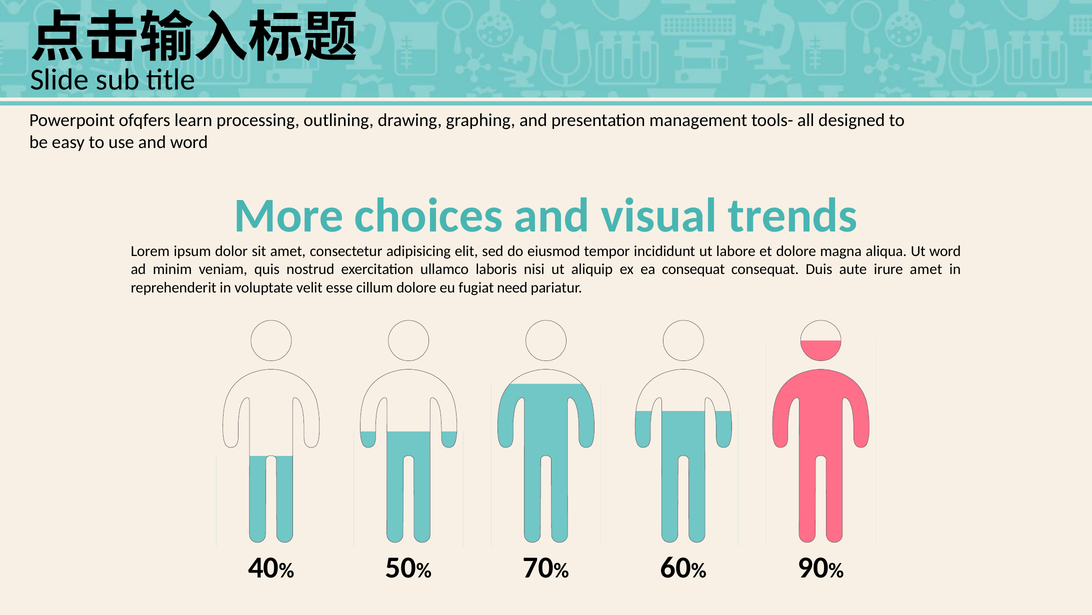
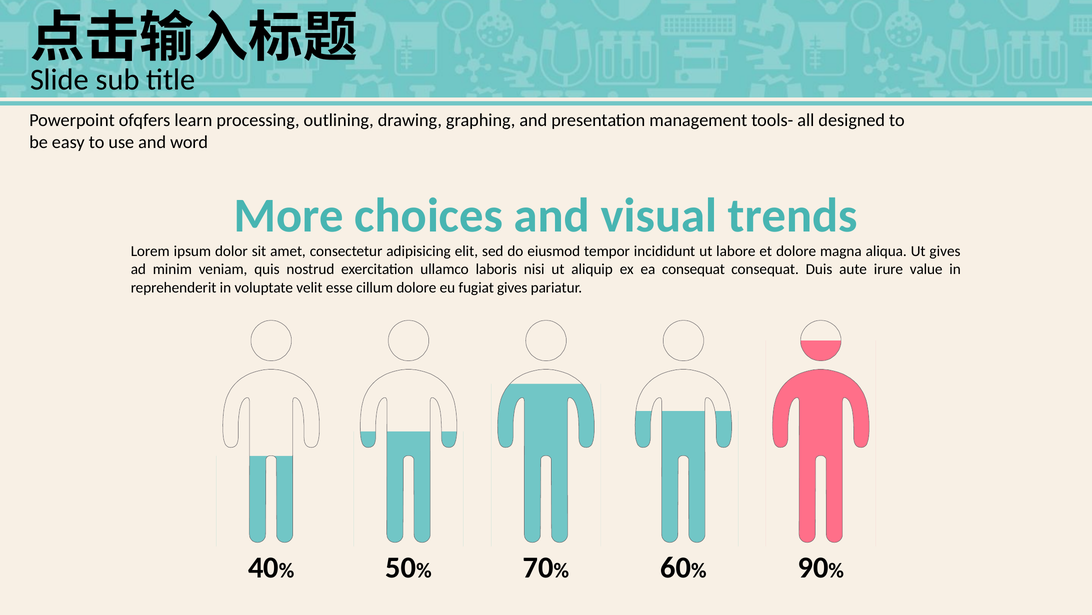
Ut word: word -> gives (945, 251)
irure amet: amet -> value (926, 269)
fugiat need: need -> gives (512, 287)
